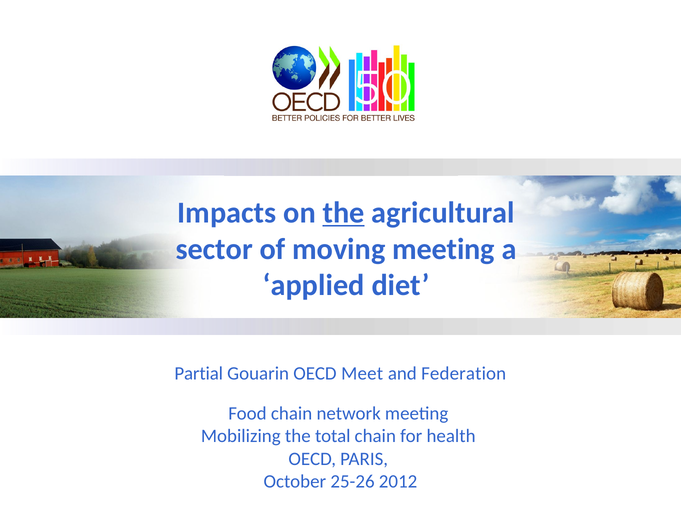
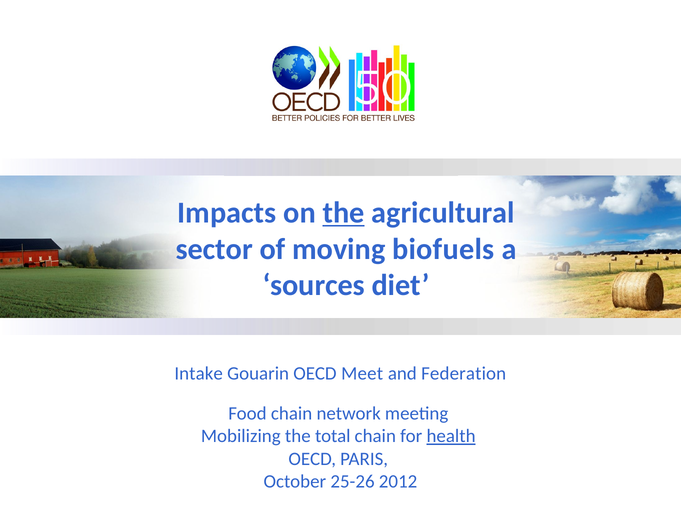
moving meeting: meeting -> biofuels (443, 249)
applied: applied -> sources (314, 285)
Partial: Partial -> Intake (199, 374)
health underline: none -> present (451, 436)
